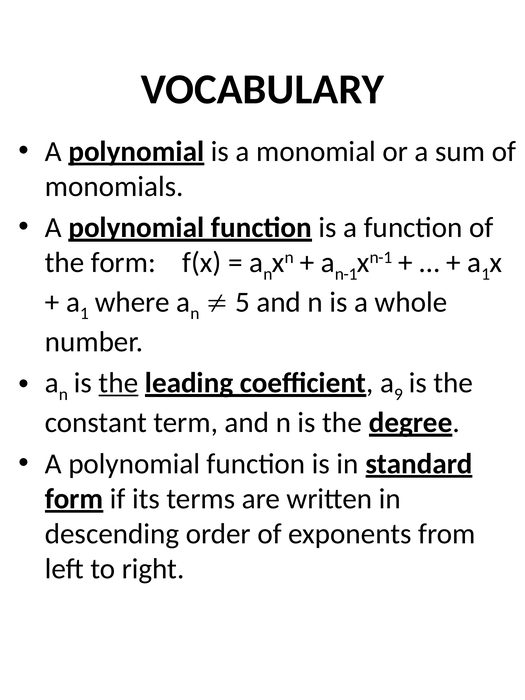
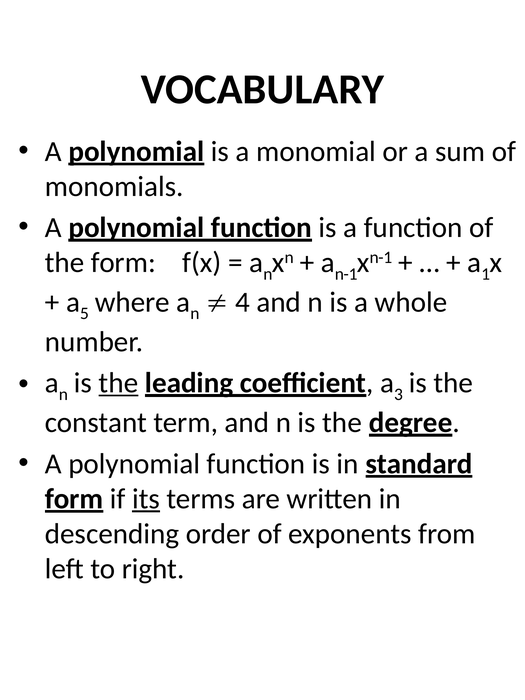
1: 1 -> 5 (84, 314)
5: 5 -> 4 (242, 302)
9: 9 -> 3 (398, 394)
its underline: none -> present (146, 499)
